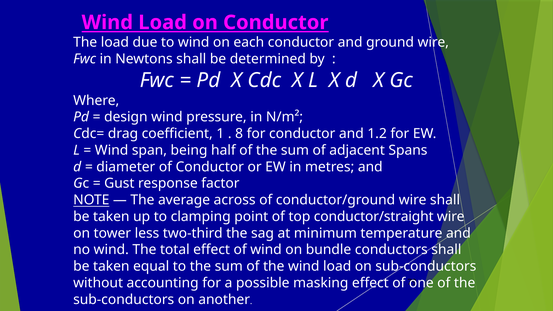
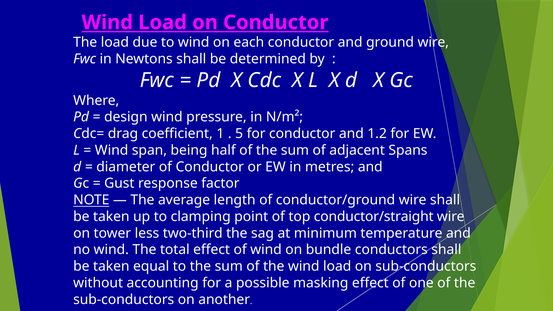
8: 8 -> 5 (239, 134)
across: across -> length (235, 200)
